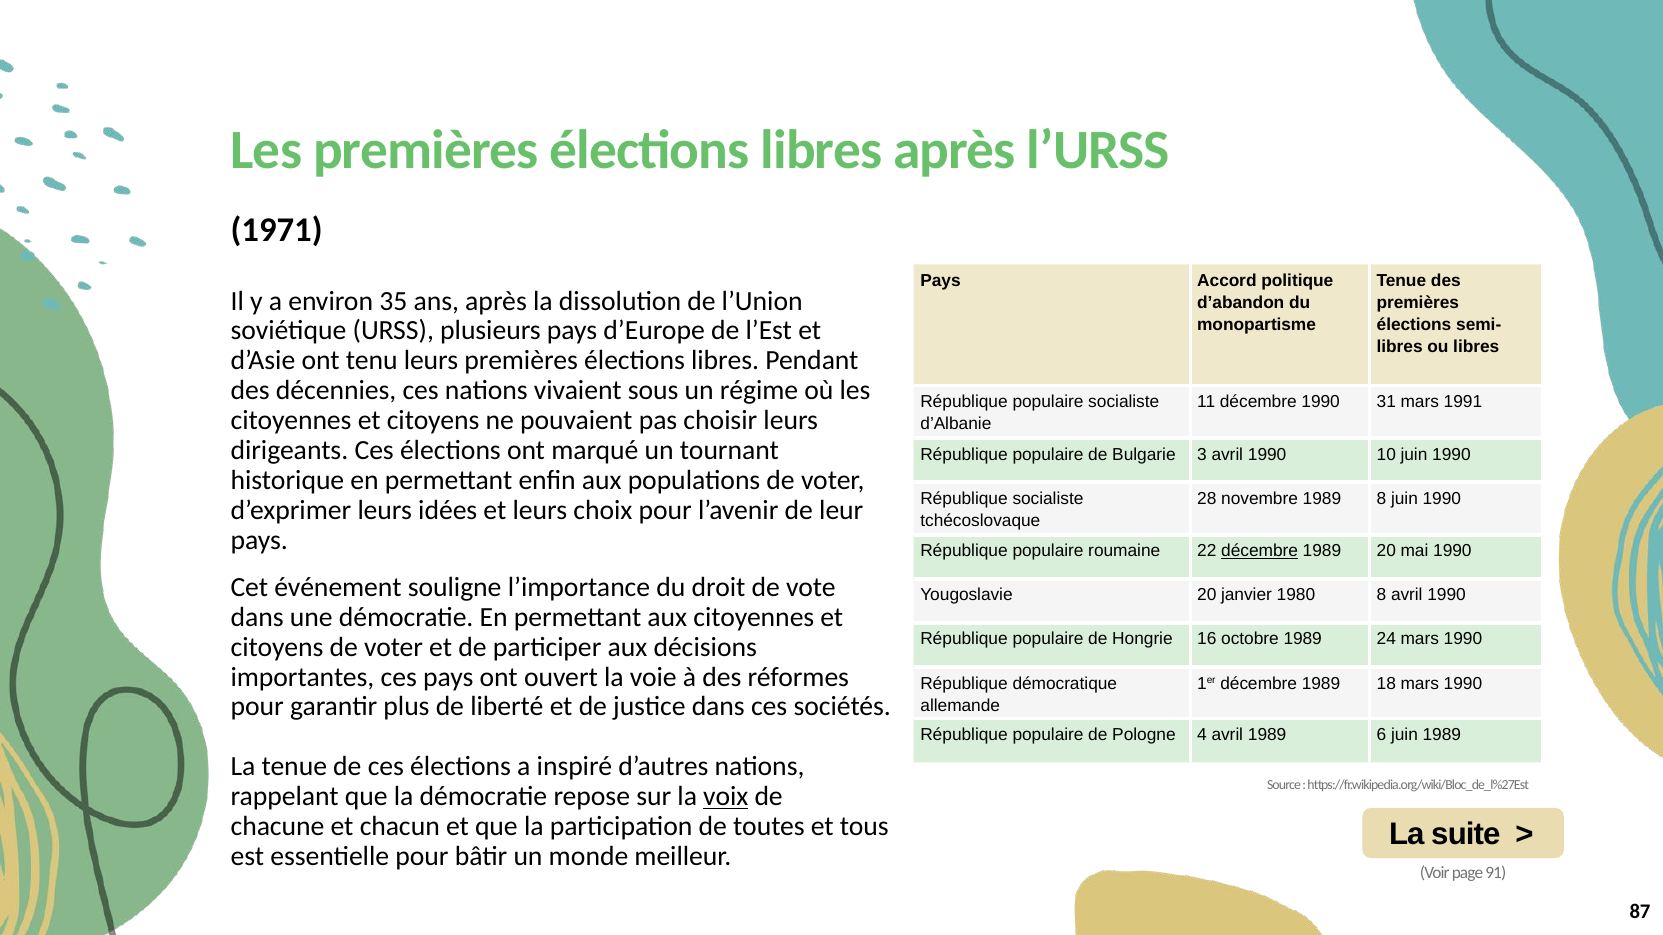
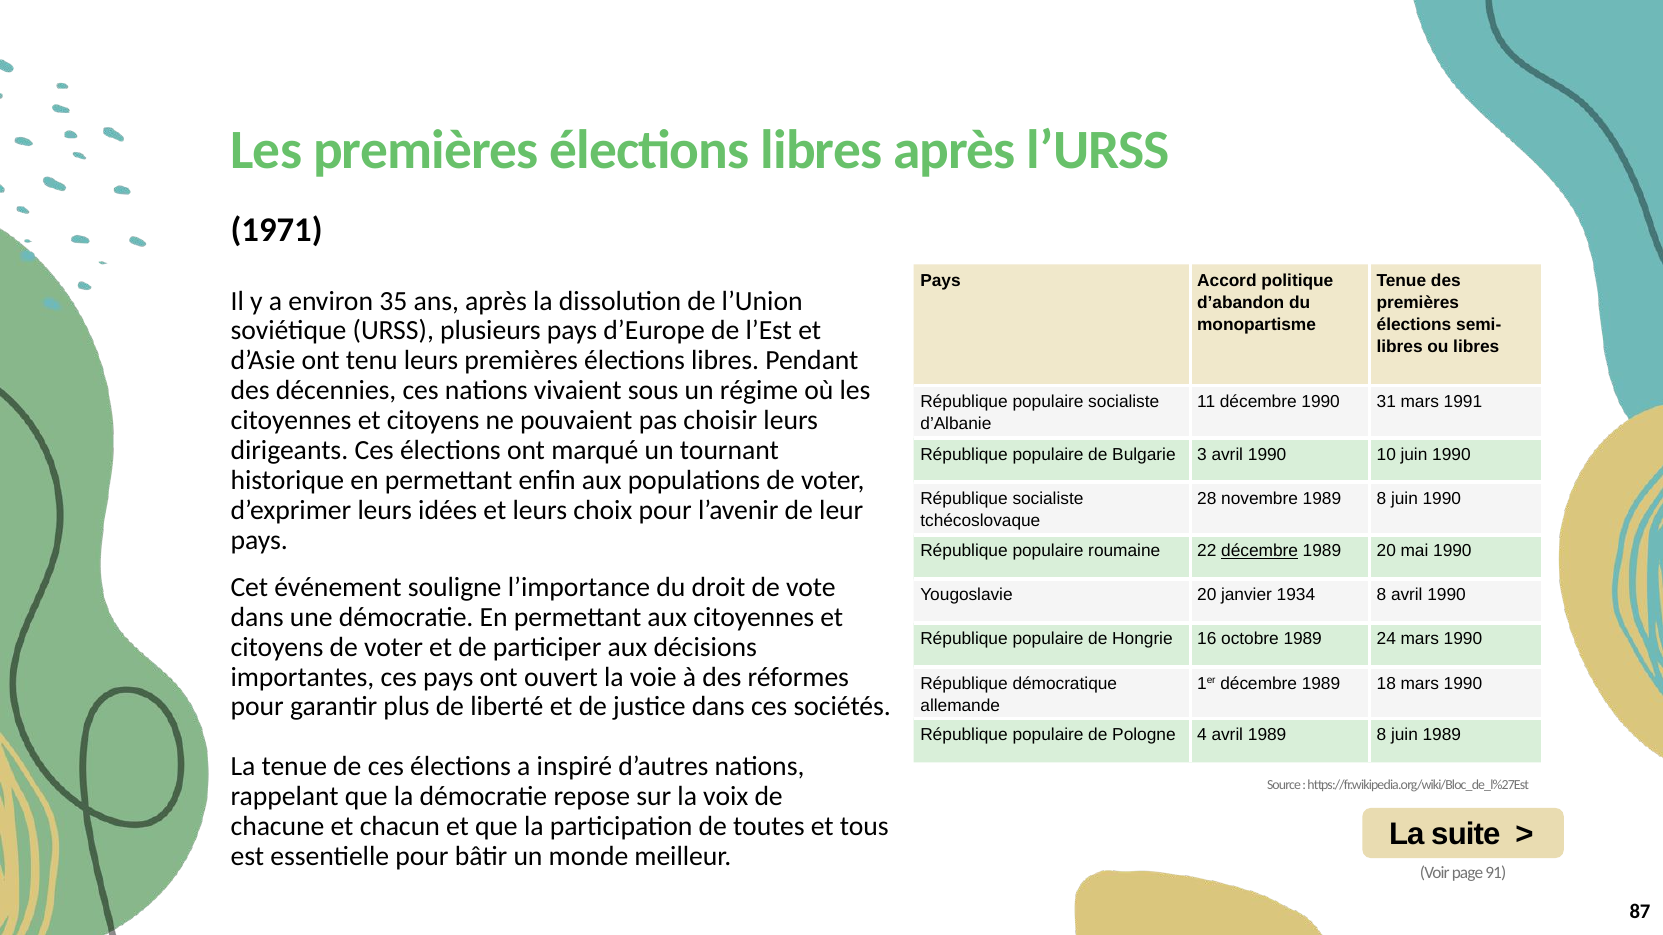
1980: 1980 -> 1934 (1296, 596)
avril 1989 6: 6 -> 8 (1381, 735)
voix underline: present -> none (726, 797)
